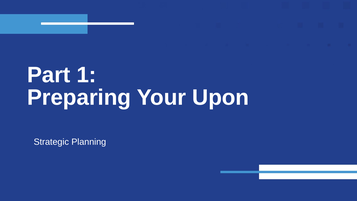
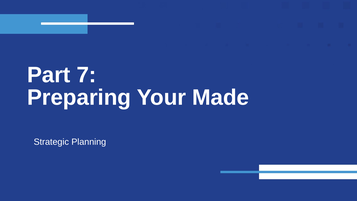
1: 1 -> 7 (86, 75)
Upon: Upon -> Made (221, 97)
